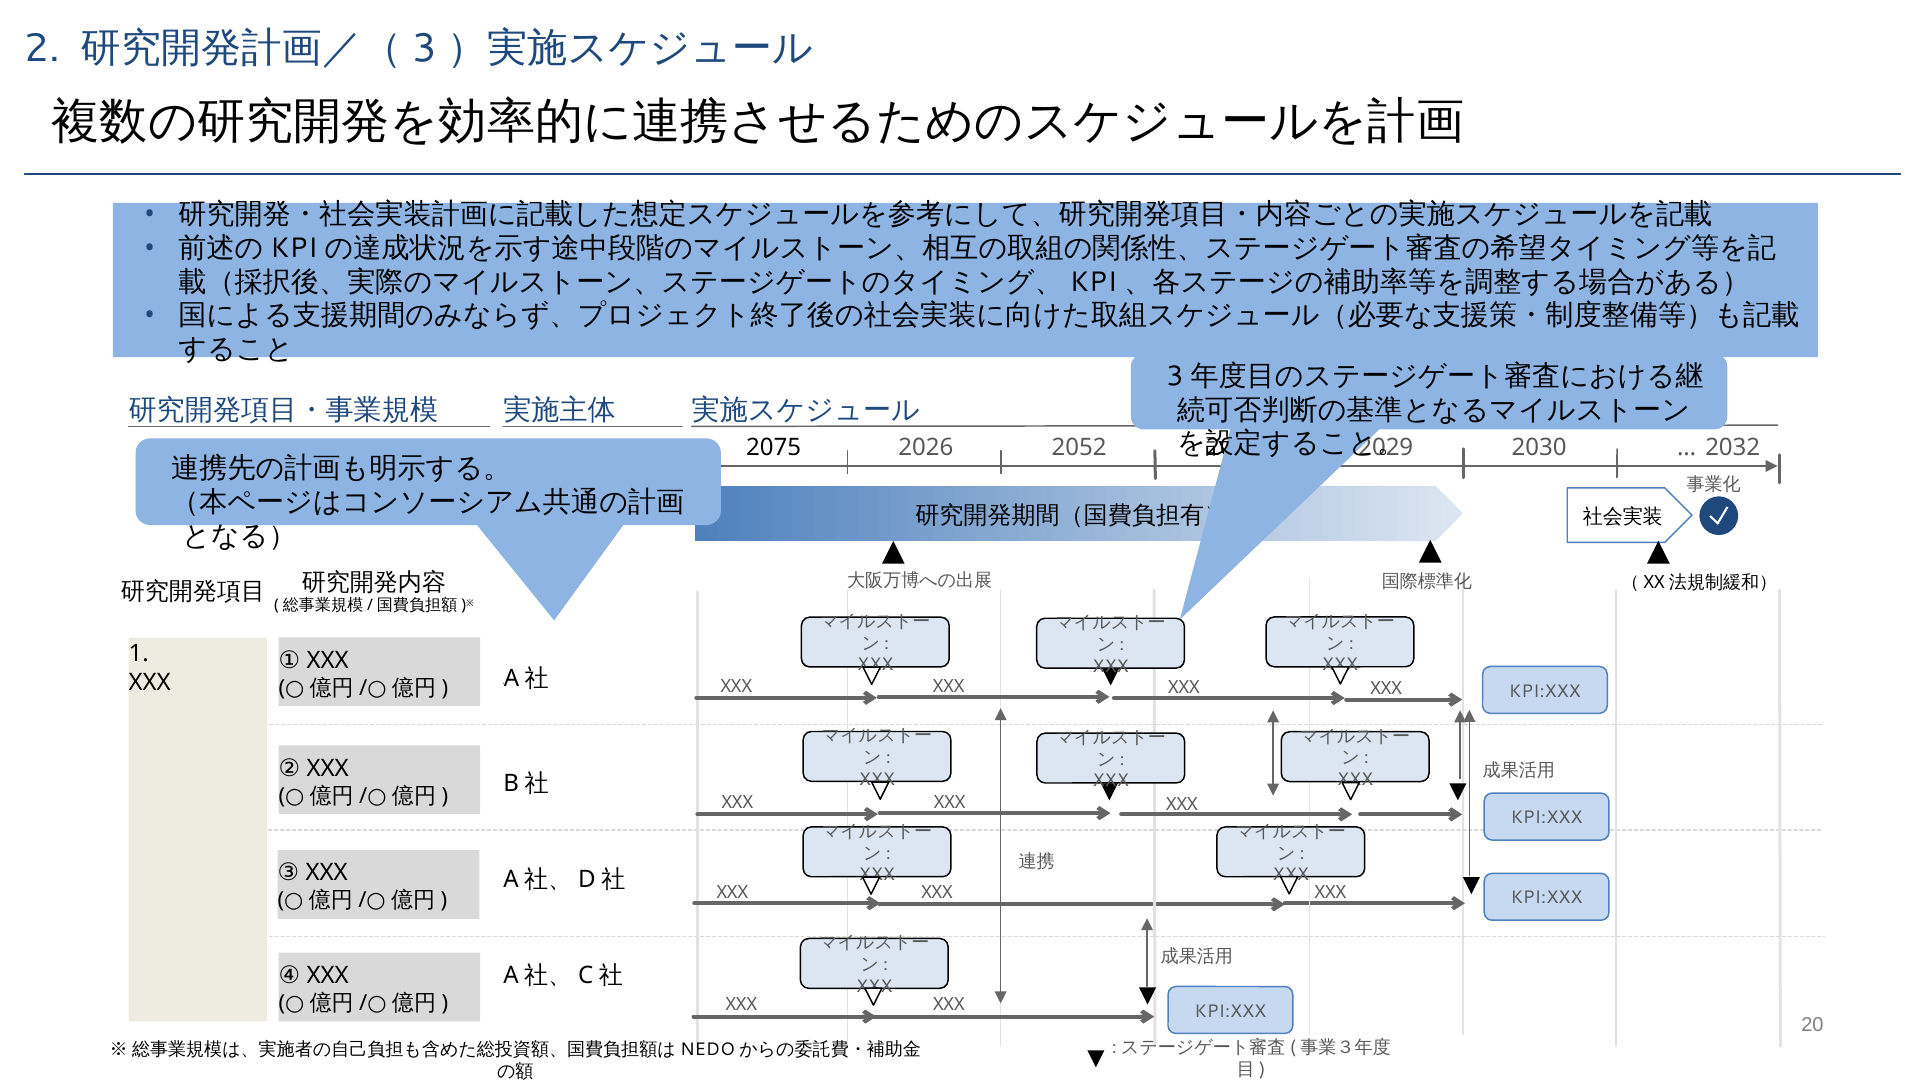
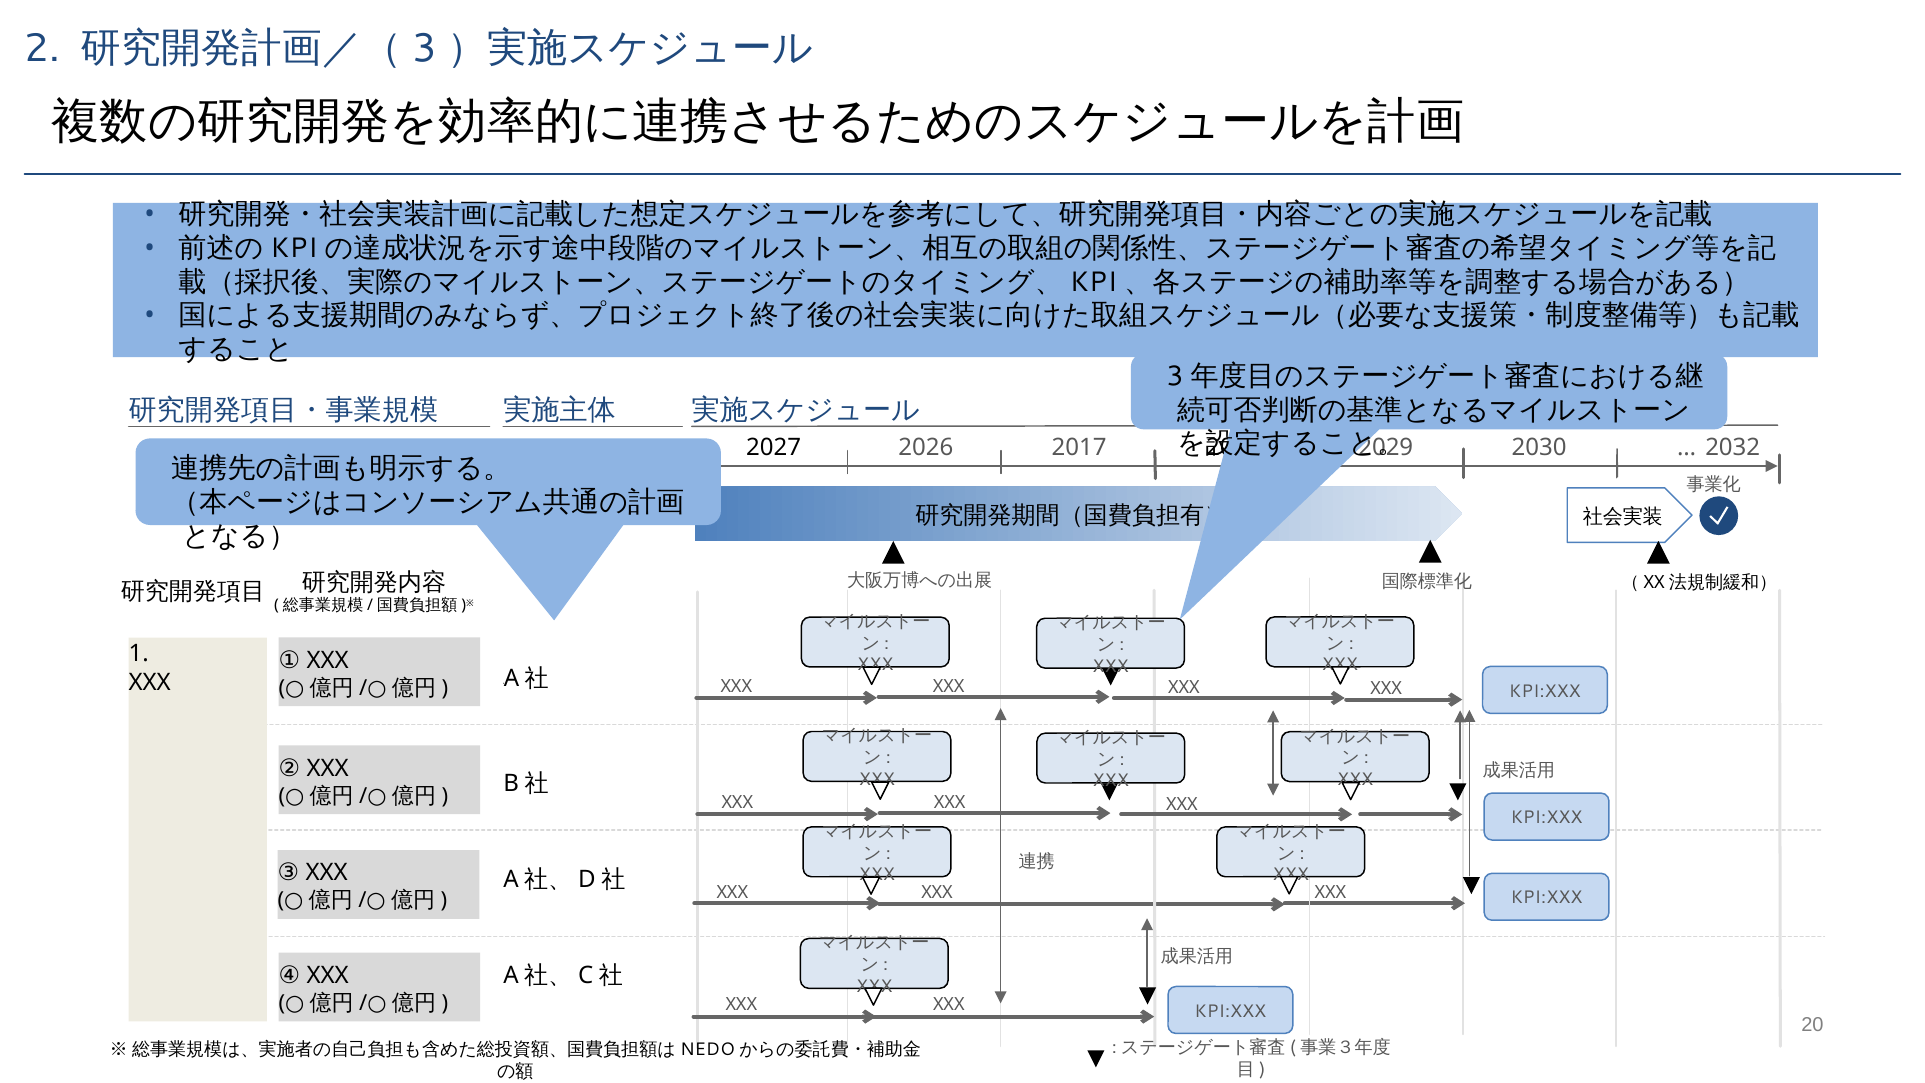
2075: 2075 -> 2027 (774, 448)
2052: 2052 -> 2017 (1079, 448)
